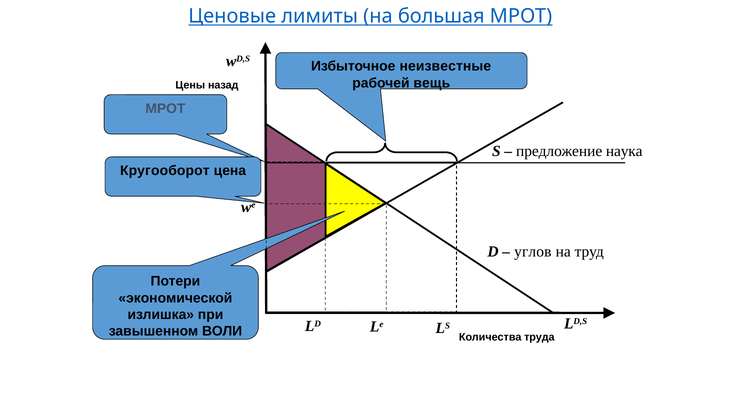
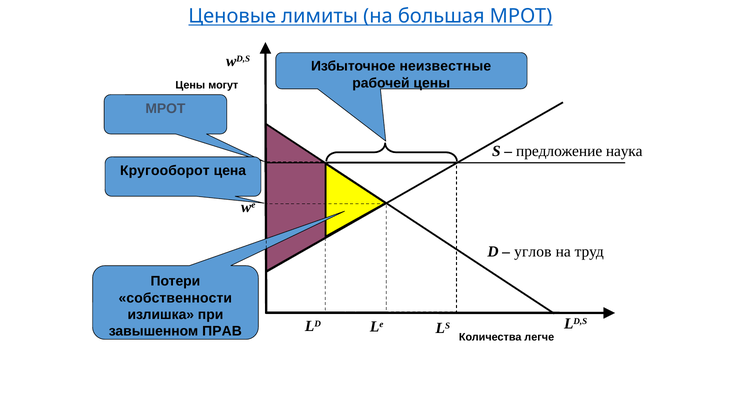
рабочей вещь: вещь -> цены (432, 83)
назад: назад -> могут (223, 85)
экономической: экономической -> собственности (175, 298)
ВОЛИ: ВОЛИ -> ПРАВ (222, 331)
труда: труда -> легче (539, 337)
